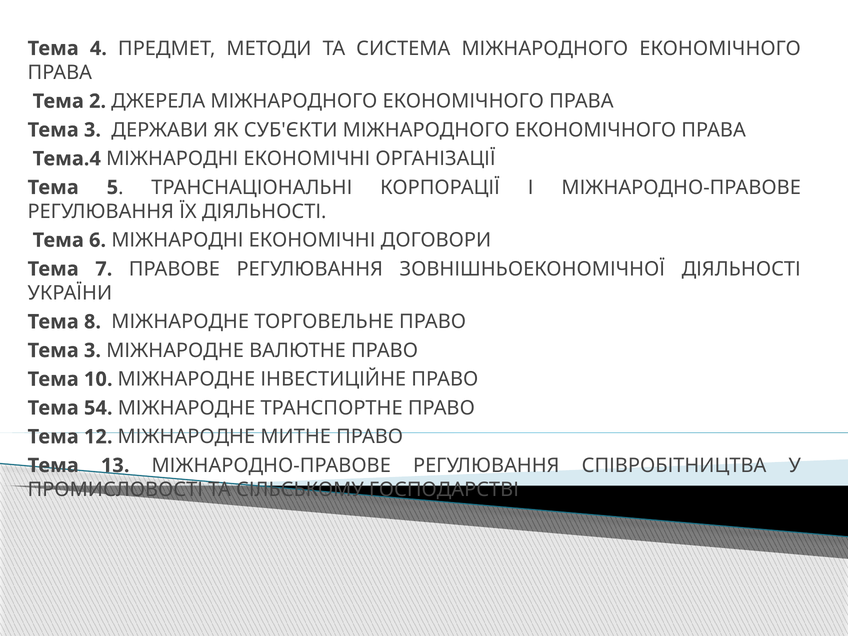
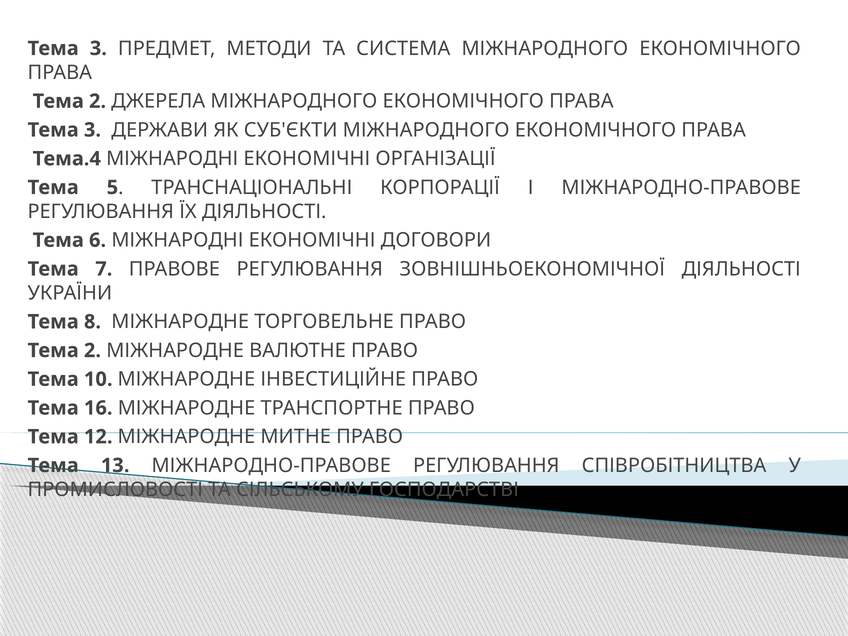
4: 4 -> 3 (98, 48)
3: 3 -> 2 (92, 351)
54: 54 -> 16 (98, 408)
